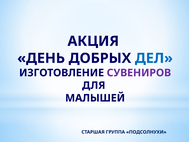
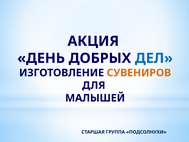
СУВЕНИРОВ colour: purple -> orange (139, 73)
